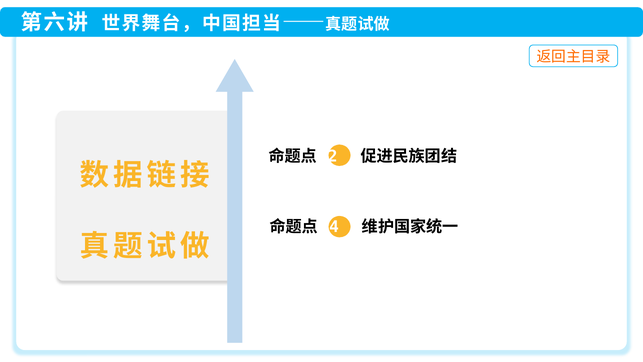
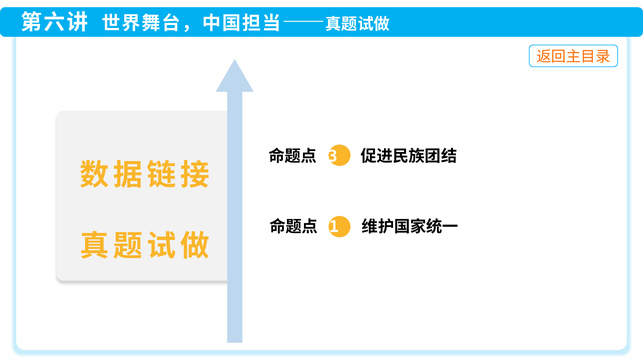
2: 2 -> 3 (333, 156)
4: 4 -> 1 (334, 227)
